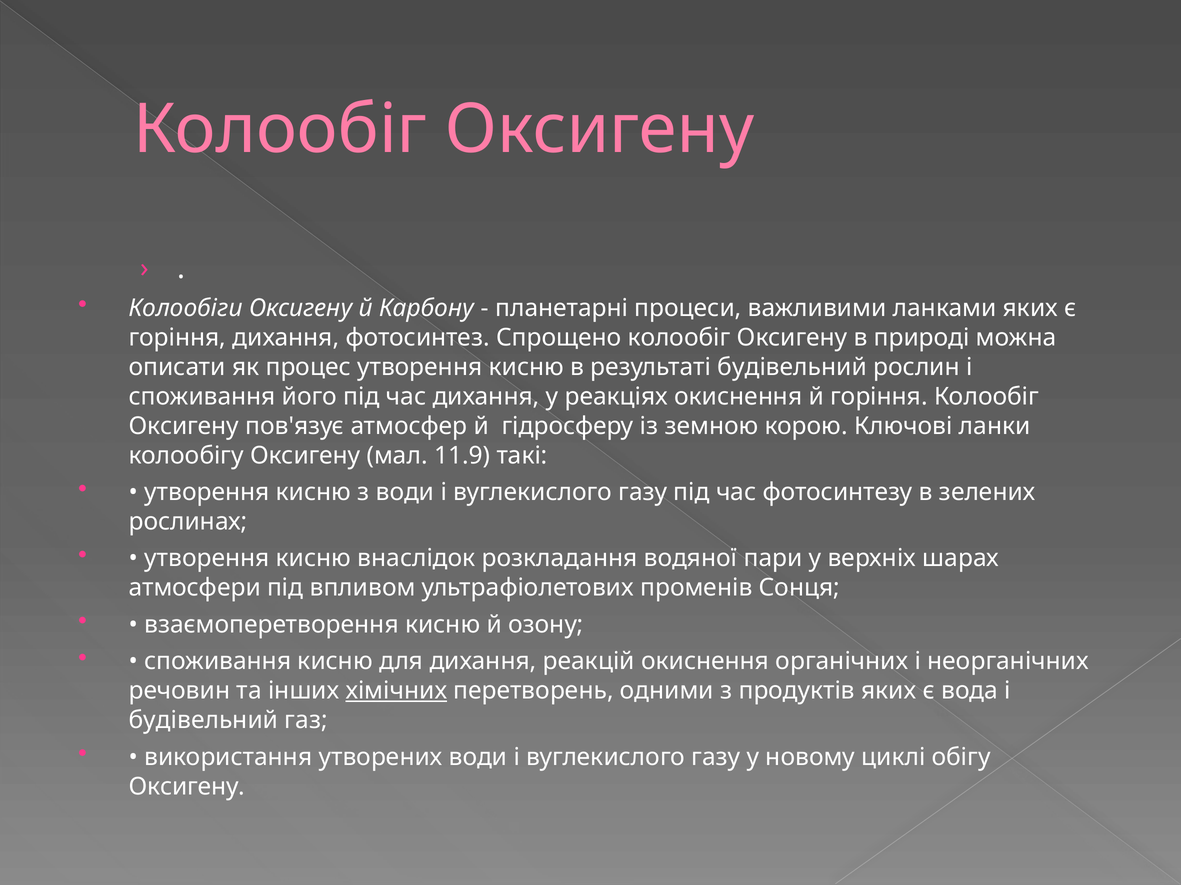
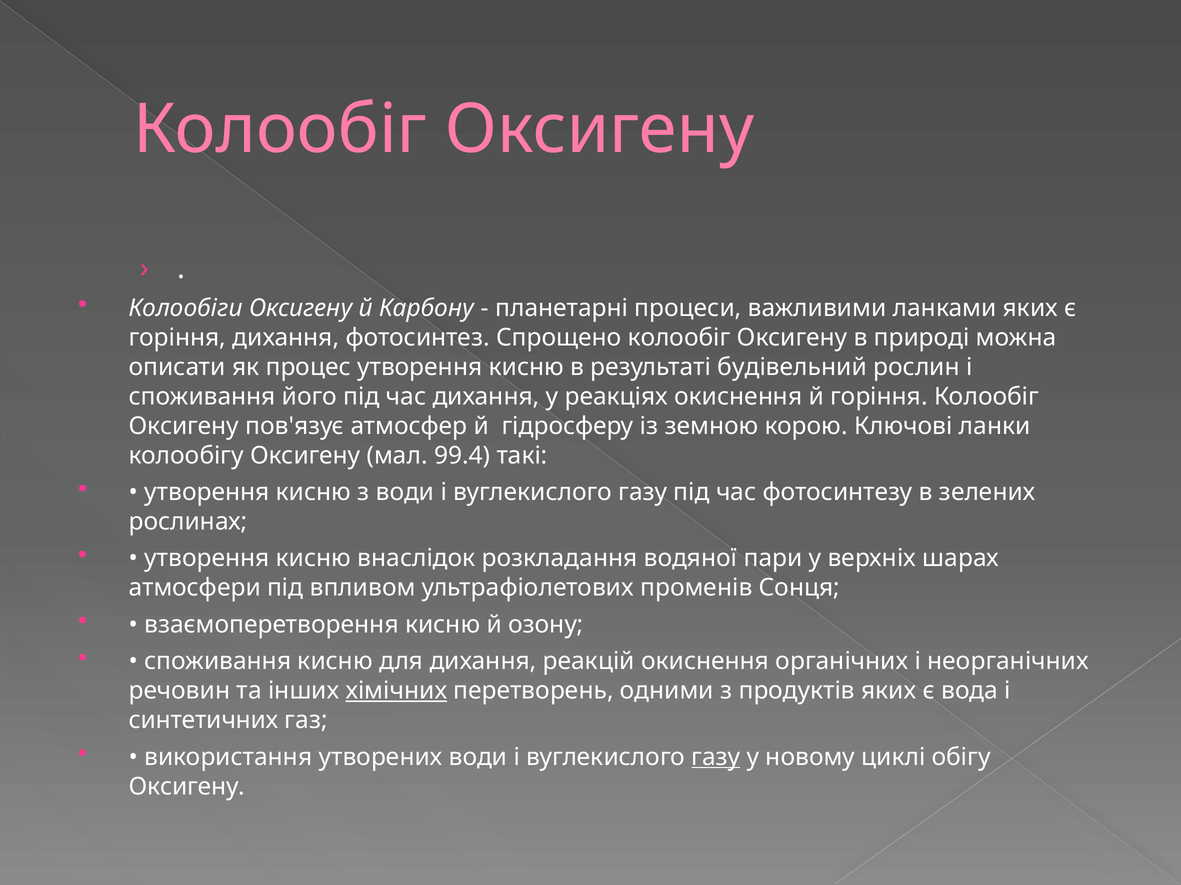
11.9: 11.9 -> 99.4 (462, 456)
будівельний: будівельний -> синтетичних (204, 721)
газу underline: none -> present (716, 758)
